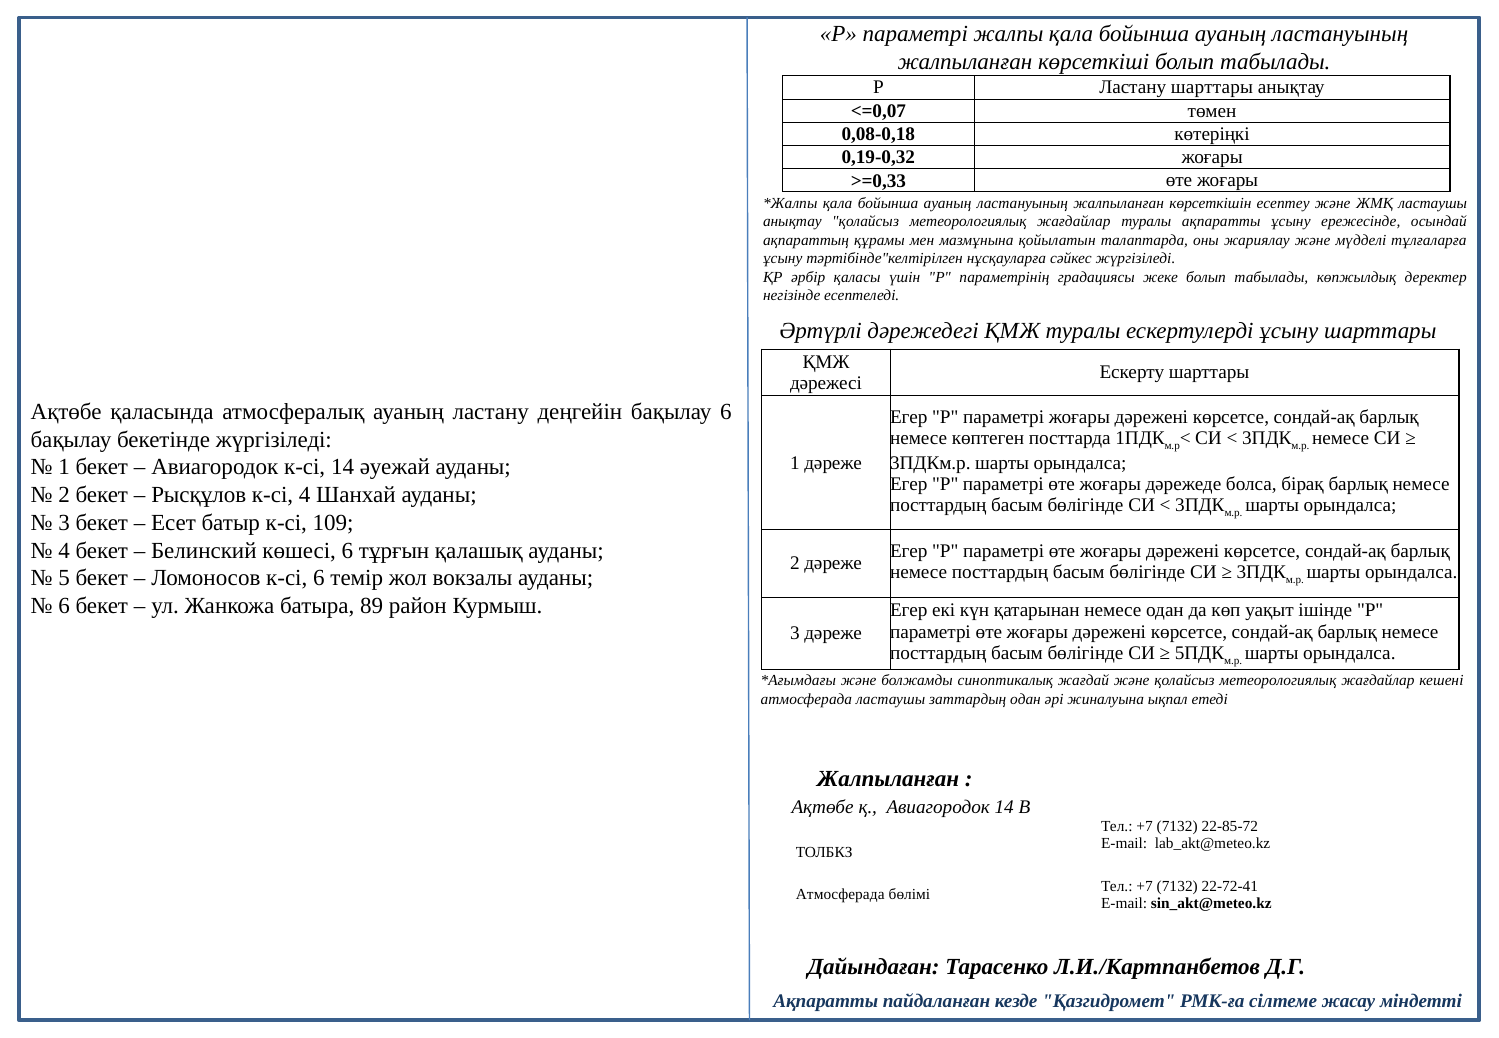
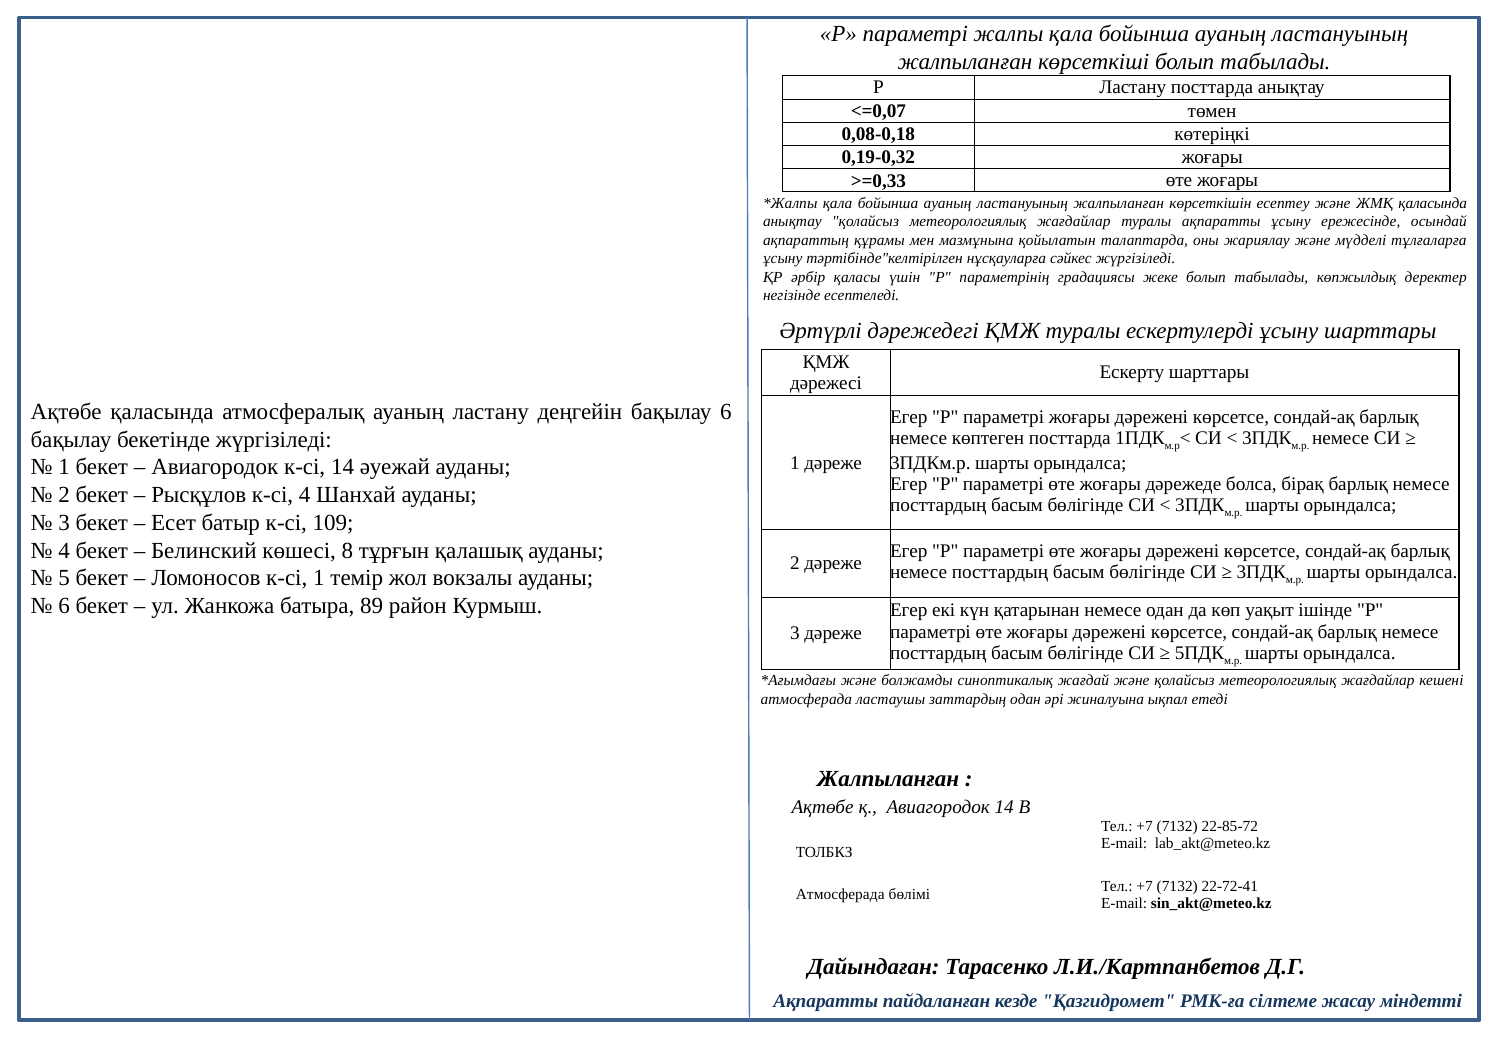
Ластану шарттары: шарттары -> посттарда (1212, 88)
ЖМҚ ластаушы: ластаушы -> қаласында (1433, 203)
көшесі 6: 6 -> 8 (347, 550)
к-сі 6: 6 -> 1 (319, 578)
